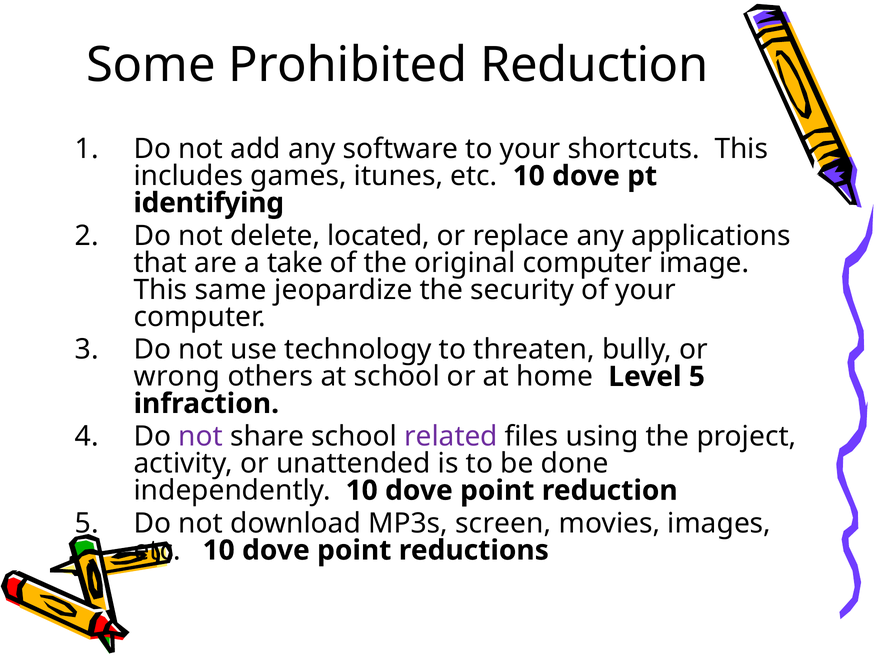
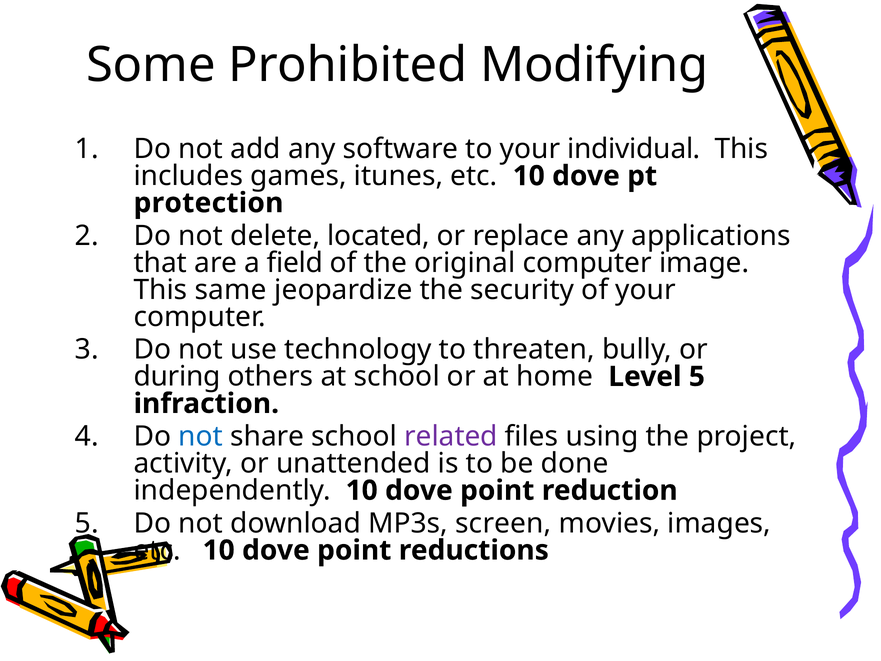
Prohibited Reduction: Reduction -> Modifying (594, 65)
shortcuts: shortcuts -> individual (634, 149)
identifying: identifying -> protection (209, 203)
take: take -> field (295, 263)
wrong: wrong -> during (177, 376)
not colour: purple -> blue (201, 436)
